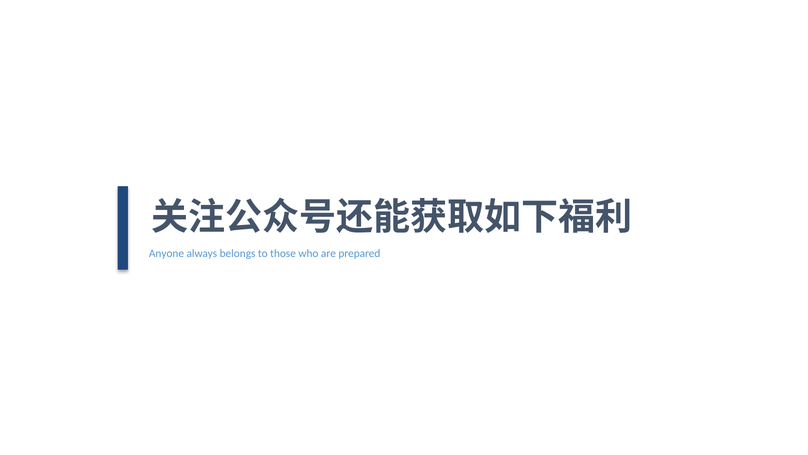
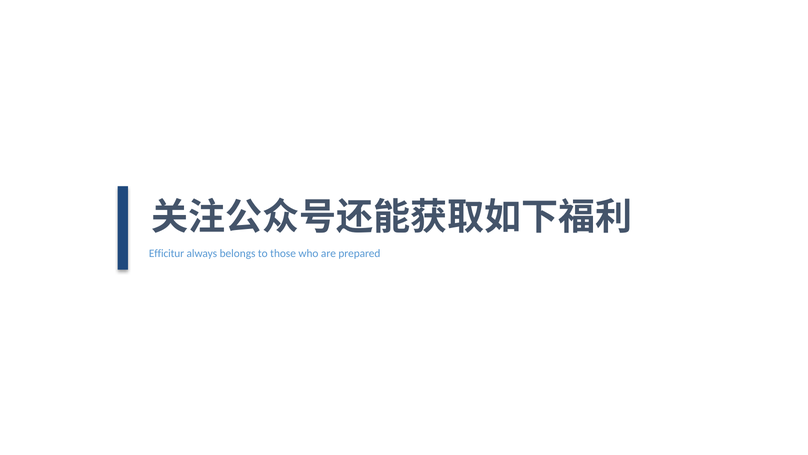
Anyone: Anyone -> Efficitur (167, 253)
